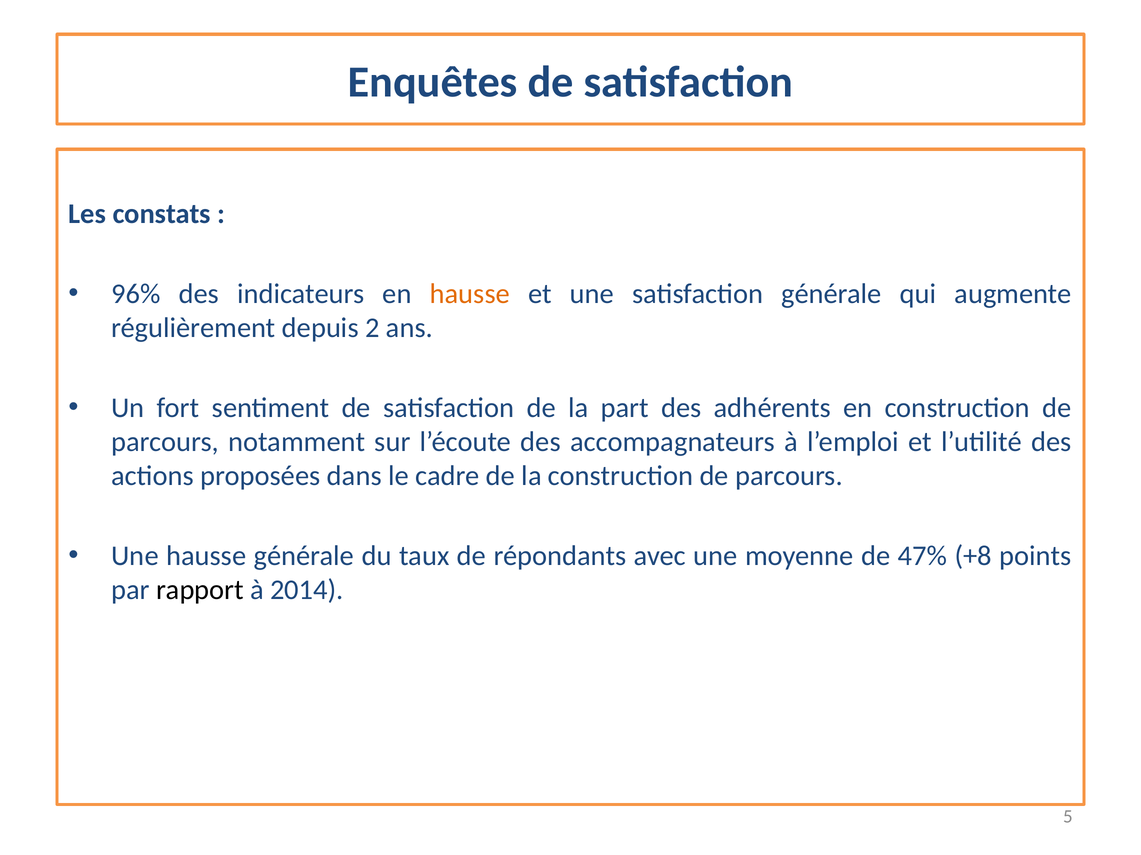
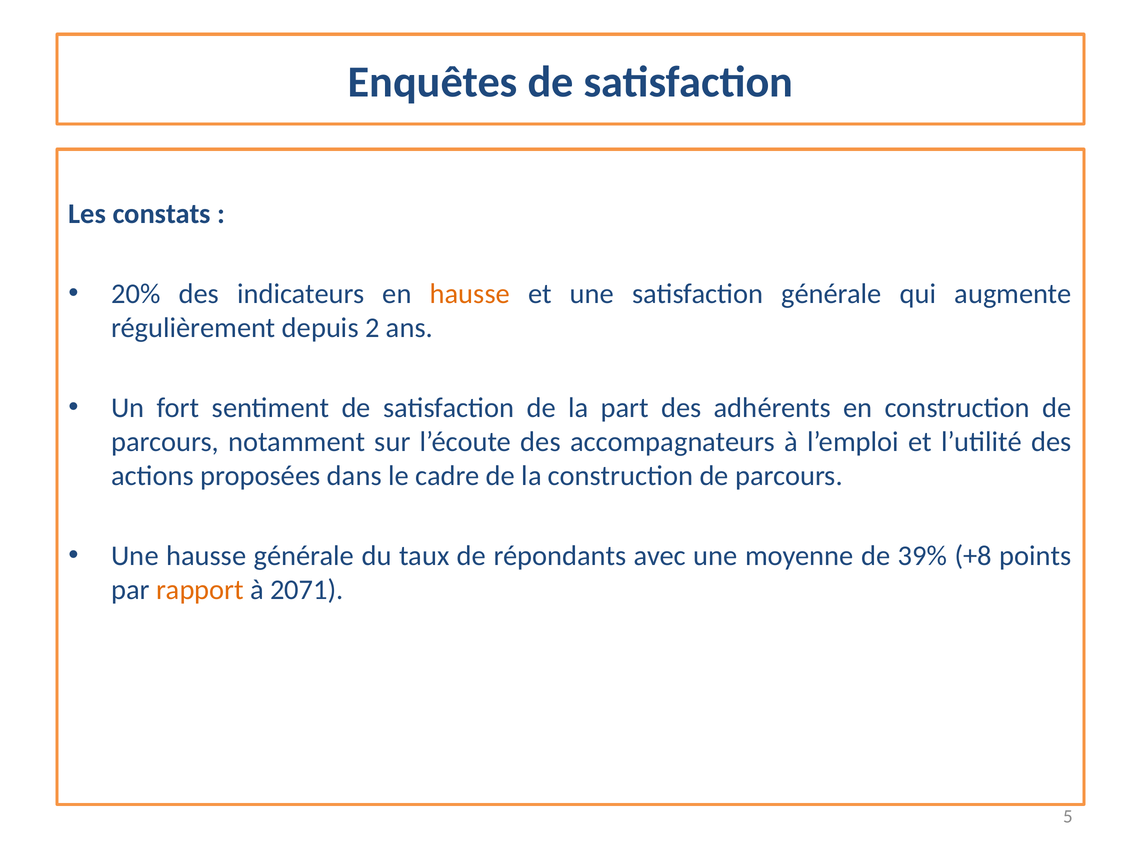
96%: 96% -> 20% (136, 294)
47%: 47% -> 39% (922, 556)
rapport colour: black -> orange (200, 591)
2014: 2014 -> 2071 (307, 591)
